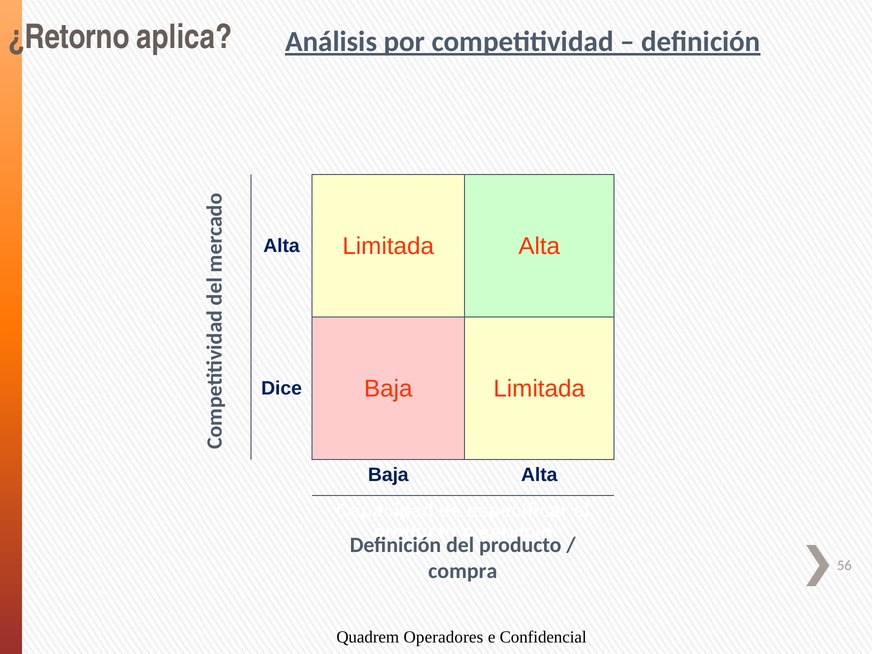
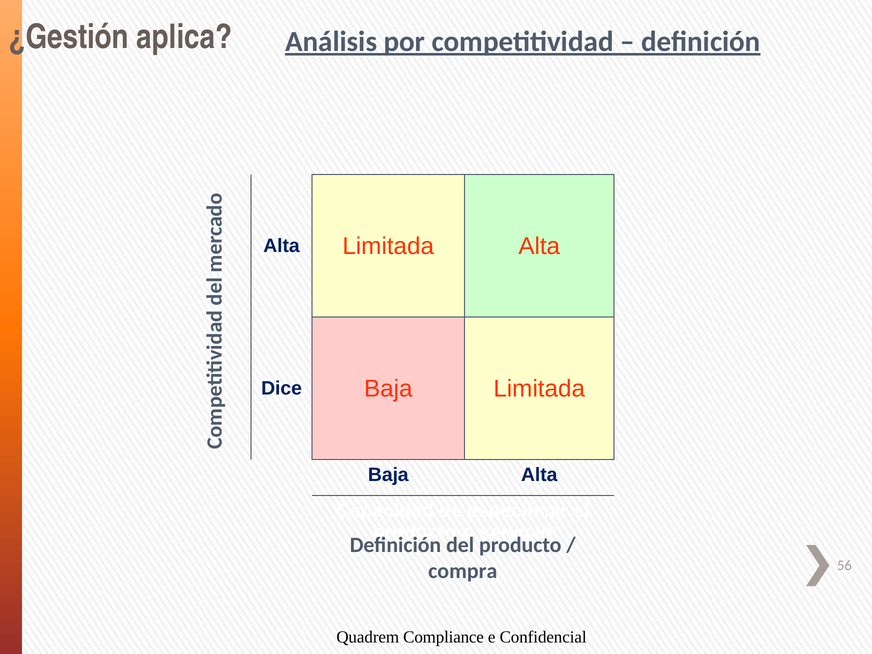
¿Retorno: ¿Retorno -> ¿Gestión (69, 37)
Operadores: Operadores -> Compliance (444, 637)
